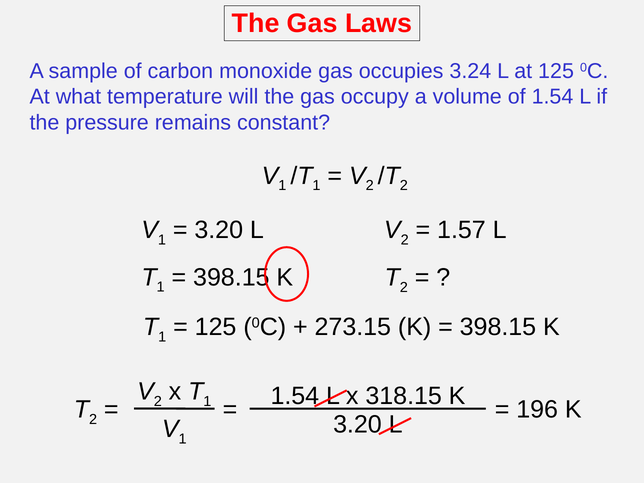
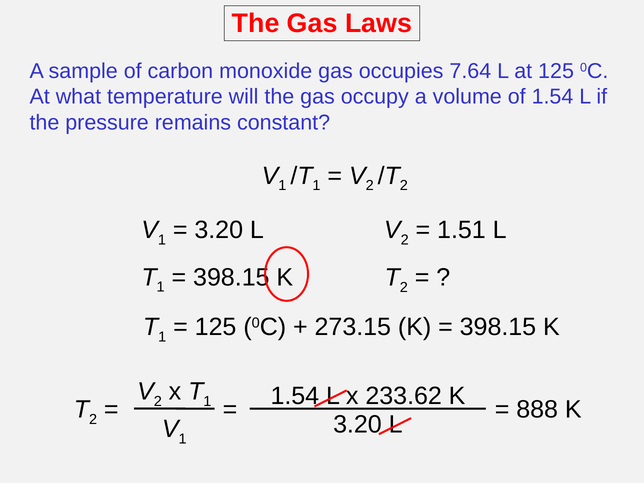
3.24: 3.24 -> 7.64 (470, 71)
1.57: 1.57 -> 1.51 (461, 230)
318.15: 318.15 -> 233.62 (404, 396)
196: 196 -> 888 (537, 410)
